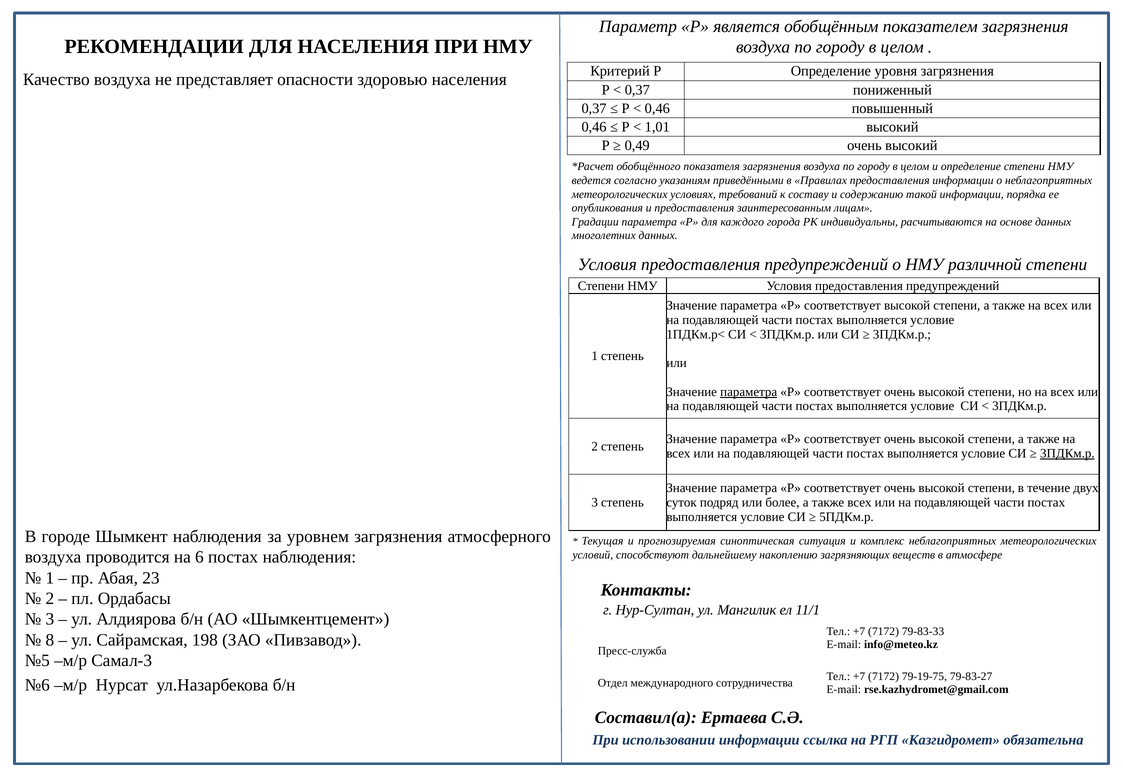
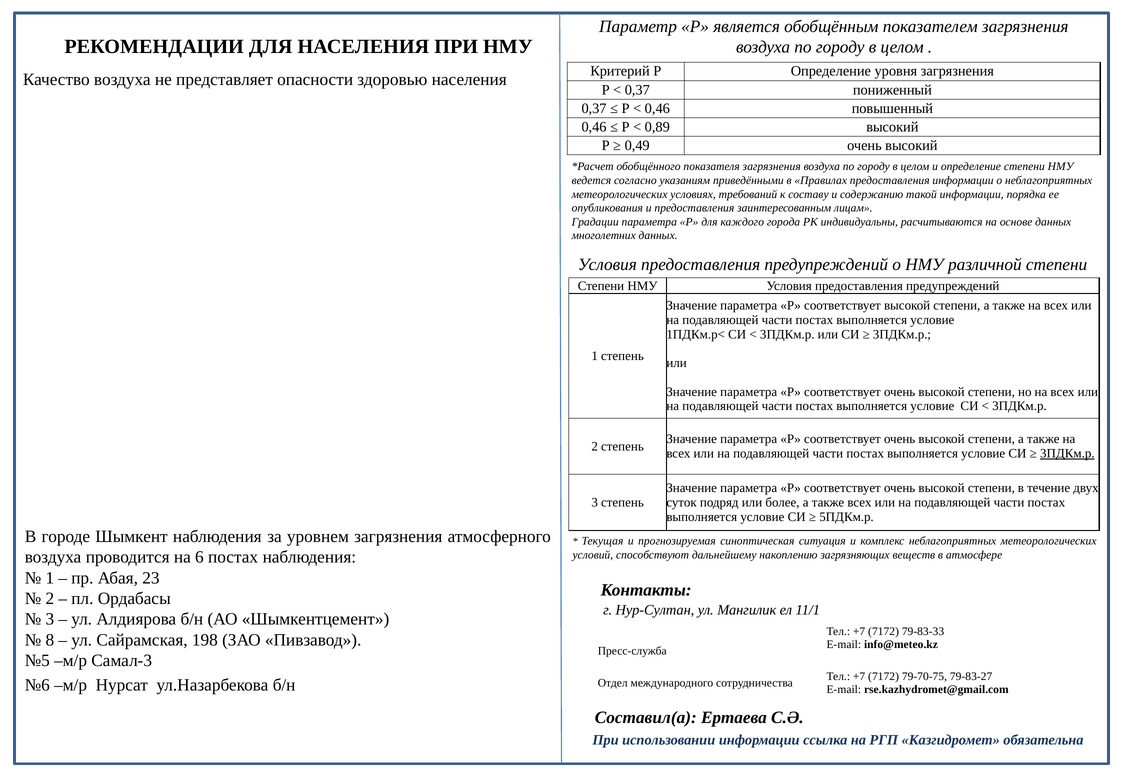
1,01: 1,01 -> 0,89 (657, 127)
параметра underline: present -> none (749, 392)
79-19-75: 79-19-75 -> 79-70-75 (924, 677)
